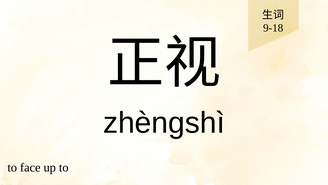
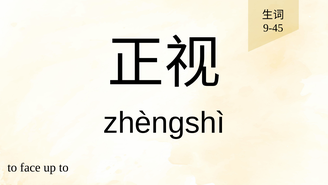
9-18: 9-18 -> 9-45 (273, 28)
